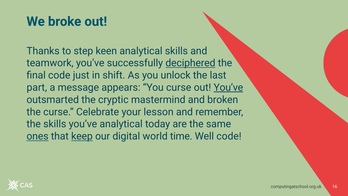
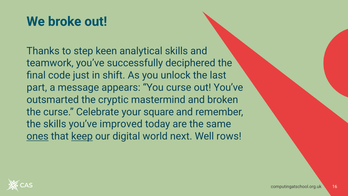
deciphered underline: present -> none (190, 63)
You’ve underline: present -> none (228, 87)
lesson: lesson -> square (159, 112)
you’ve analytical: analytical -> improved (121, 124)
time: time -> next (181, 136)
Well code: code -> rows (229, 136)
